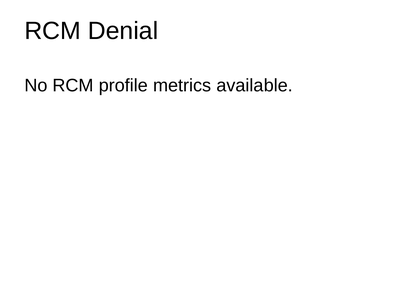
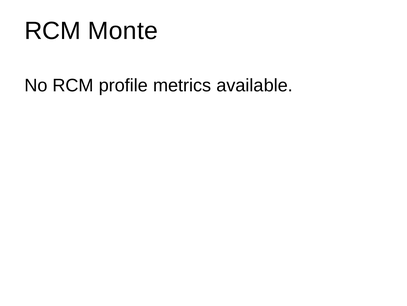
Denial: Denial -> Monte (123, 31)
